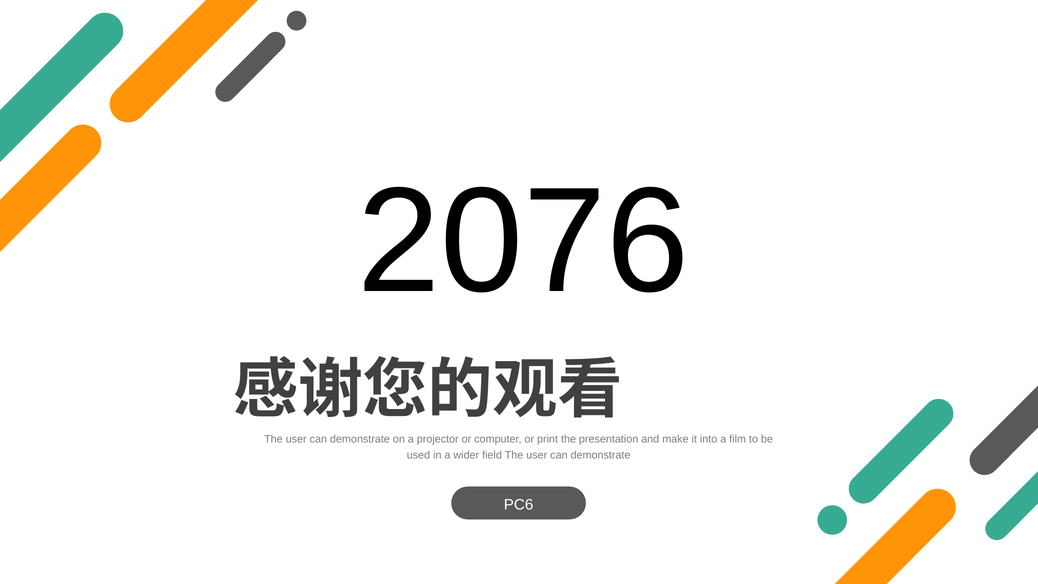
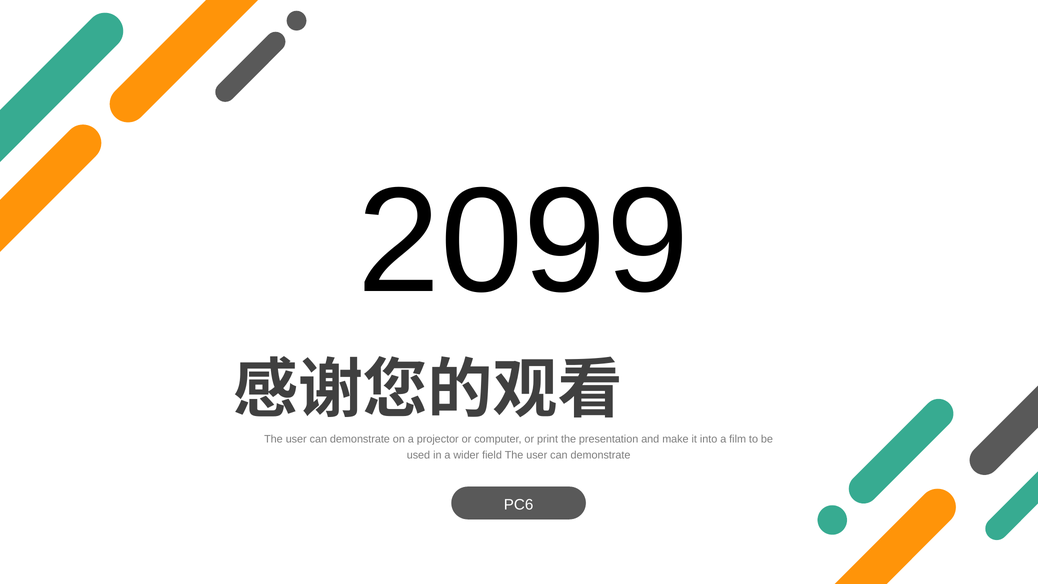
2076: 2076 -> 2099 (523, 242)
